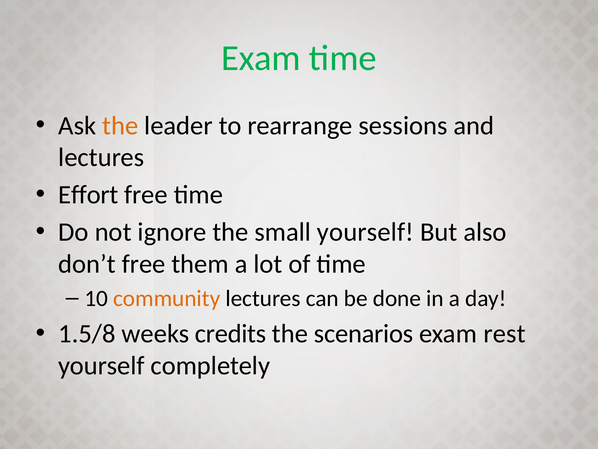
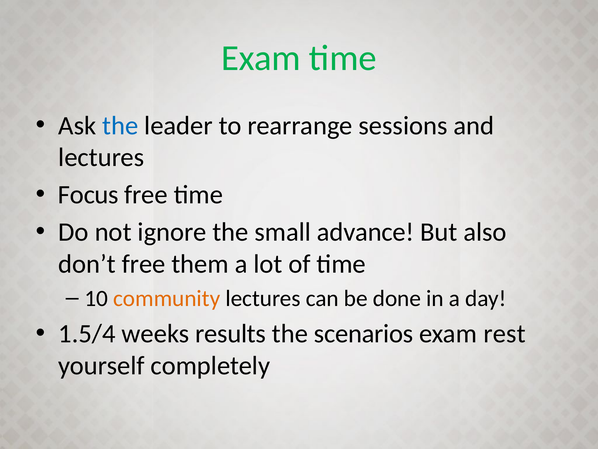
the colour: orange -> blue (120, 125)
Effort: Effort -> Focus (88, 195)
small yourself: yourself -> advance (366, 232)
1.5/8: 1.5/8 -> 1.5/4 (87, 334)
credits: credits -> results (231, 334)
